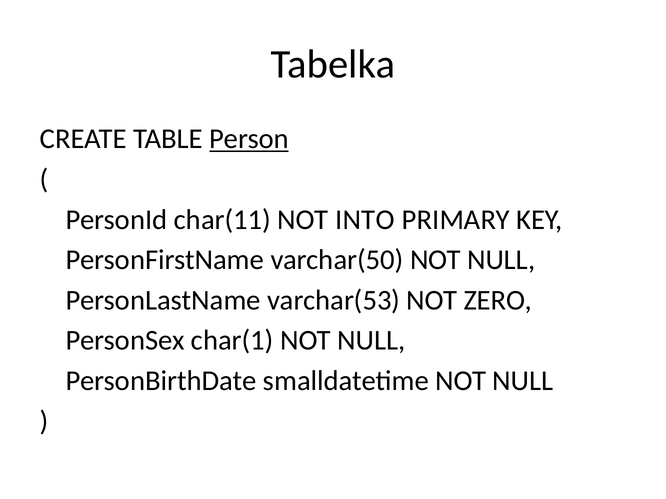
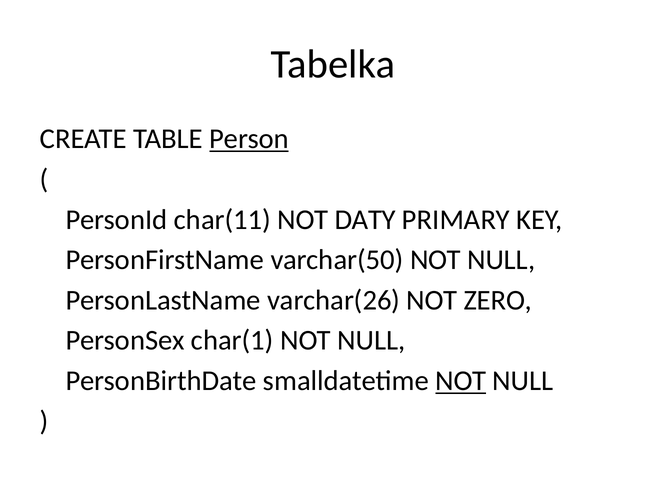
INTO: INTO -> DATY (365, 220)
varchar(53: varchar(53 -> varchar(26 (334, 301)
NOT underline: none -> present (461, 381)
